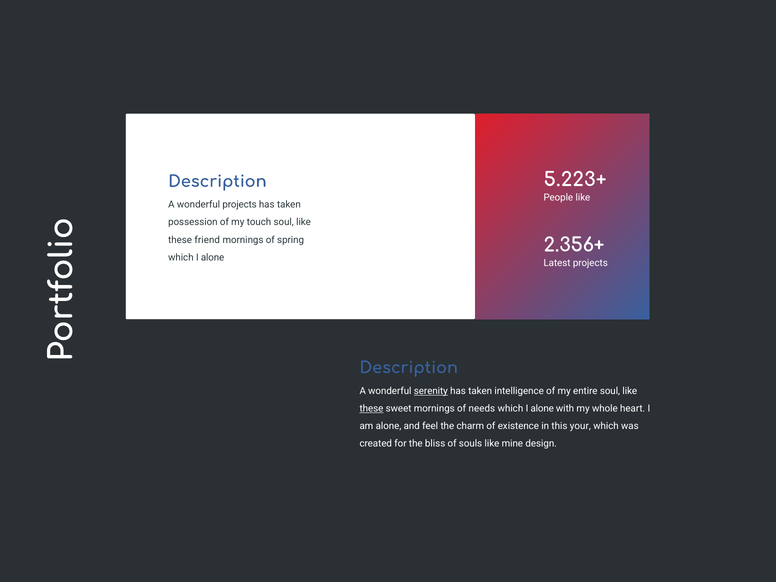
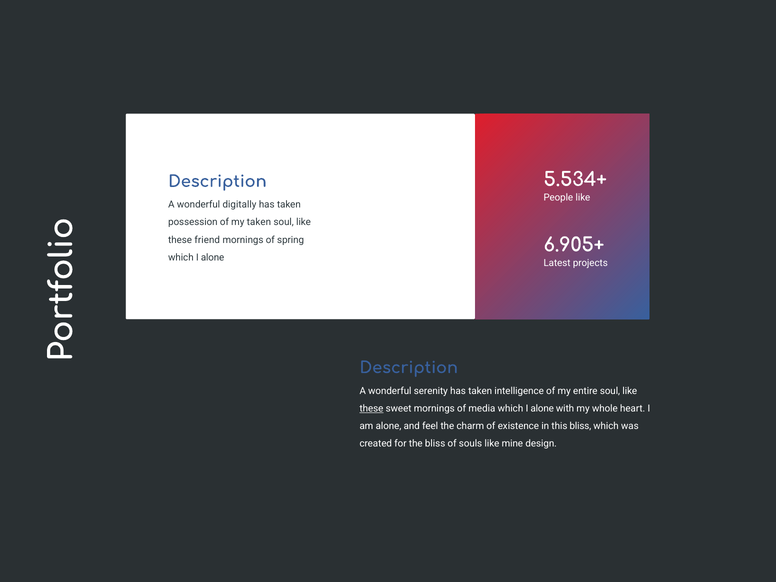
5.223+: 5.223+ -> 5.534+ (575, 180)
wonderful projects: projects -> digitally (239, 205)
my touch: touch -> taken (259, 222)
2.356+: 2.356+ -> 6.905+ (574, 245)
serenity underline: present -> none (431, 391)
needs: needs -> media (482, 409)
this your: your -> bliss (580, 426)
